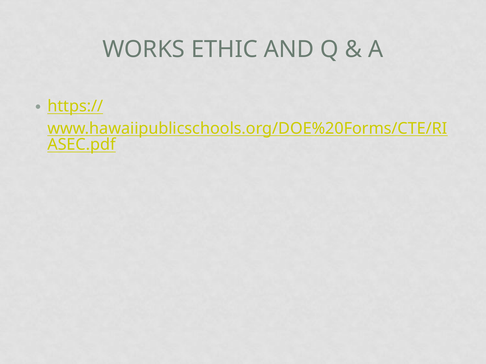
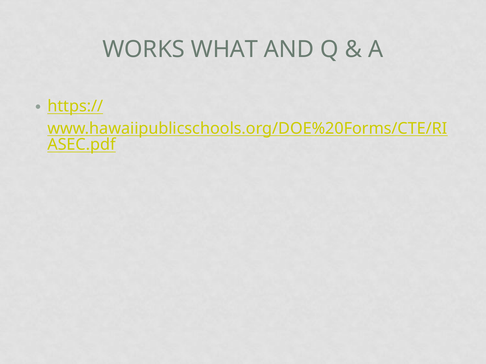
ETHIC: ETHIC -> WHAT (224, 50)
